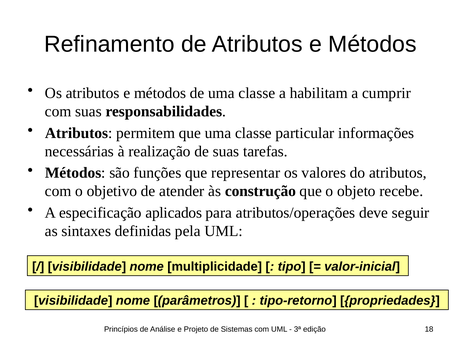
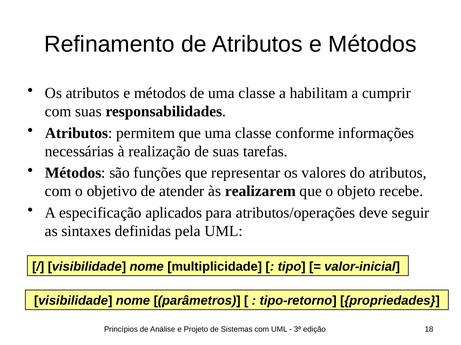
particular: particular -> conforme (305, 133)
construção: construção -> realizarem (260, 192)
